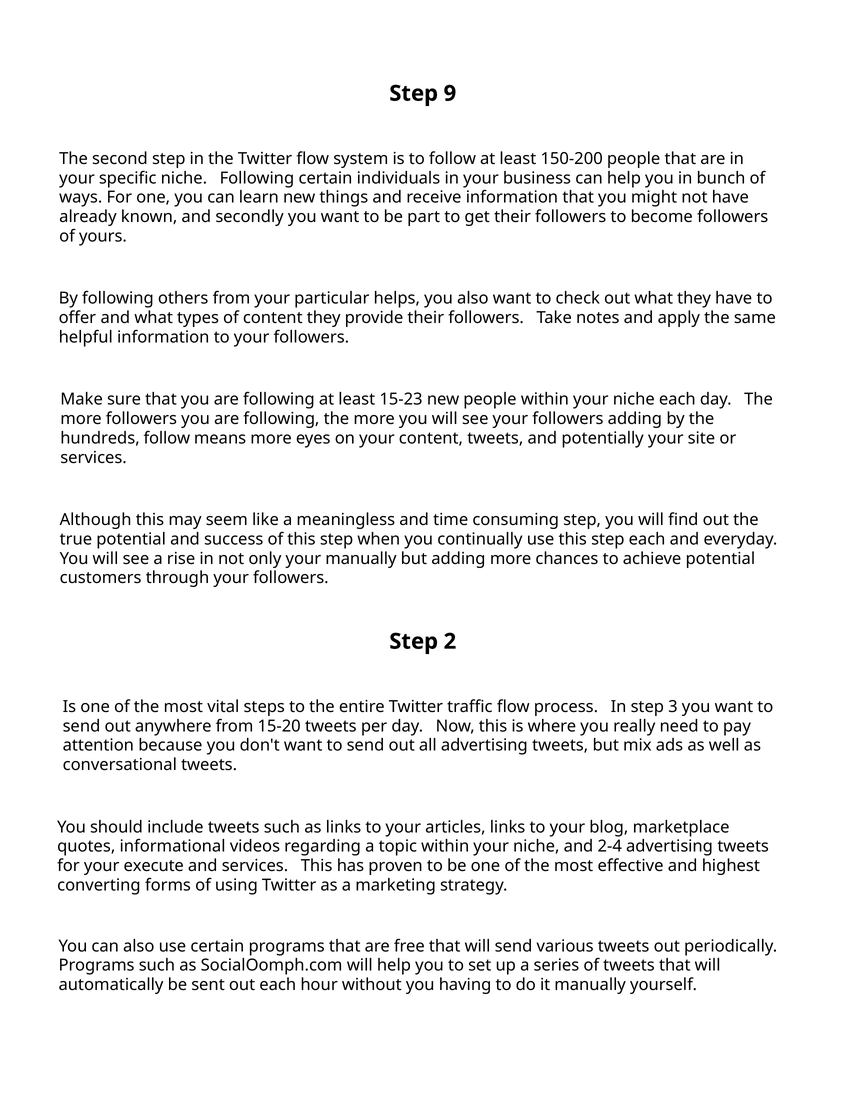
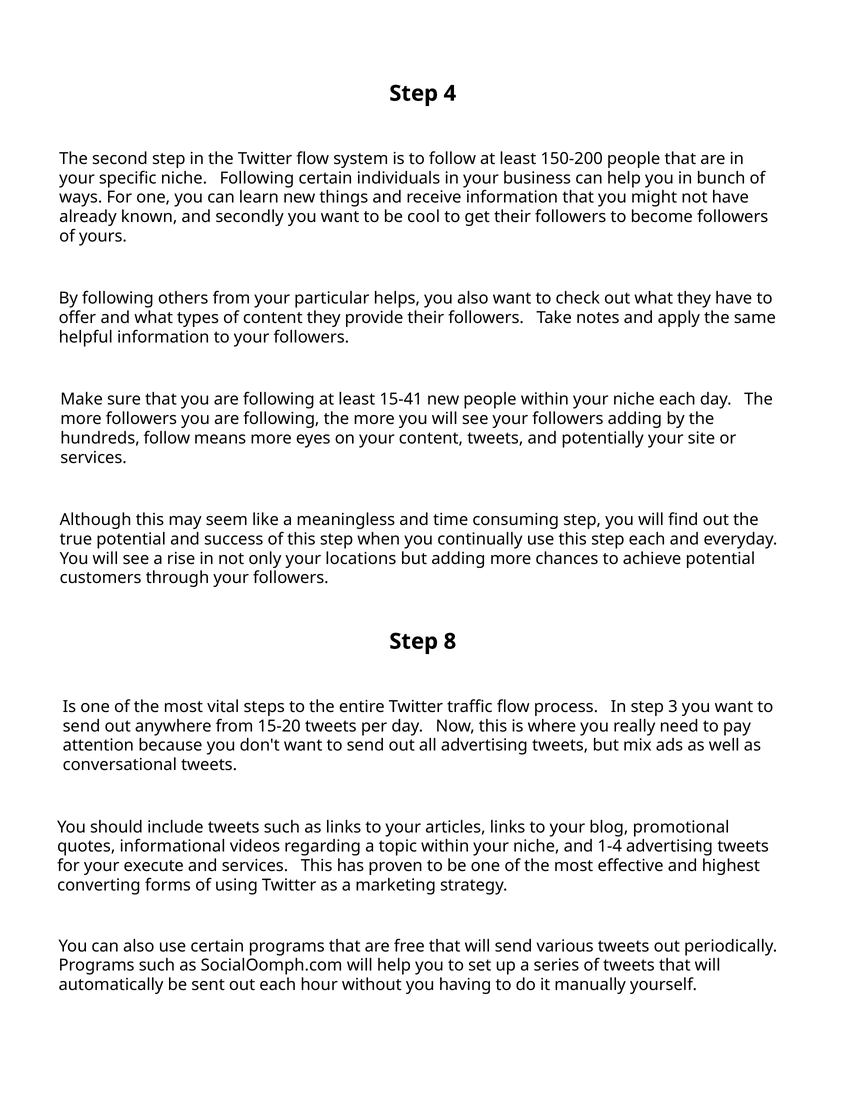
9: 9 -> 4 (450, 93)
part: part -> cool (424, 217)
15-23: 15-23 -> 15-41 (401, 399)
your manually: manually -> locations (361, 559)
2: 2 -> 8 (450, 642)
marketplace: marketplace -> promotional (681, 827)
2-4: 2-4 -> 1-4 (610, 847)
